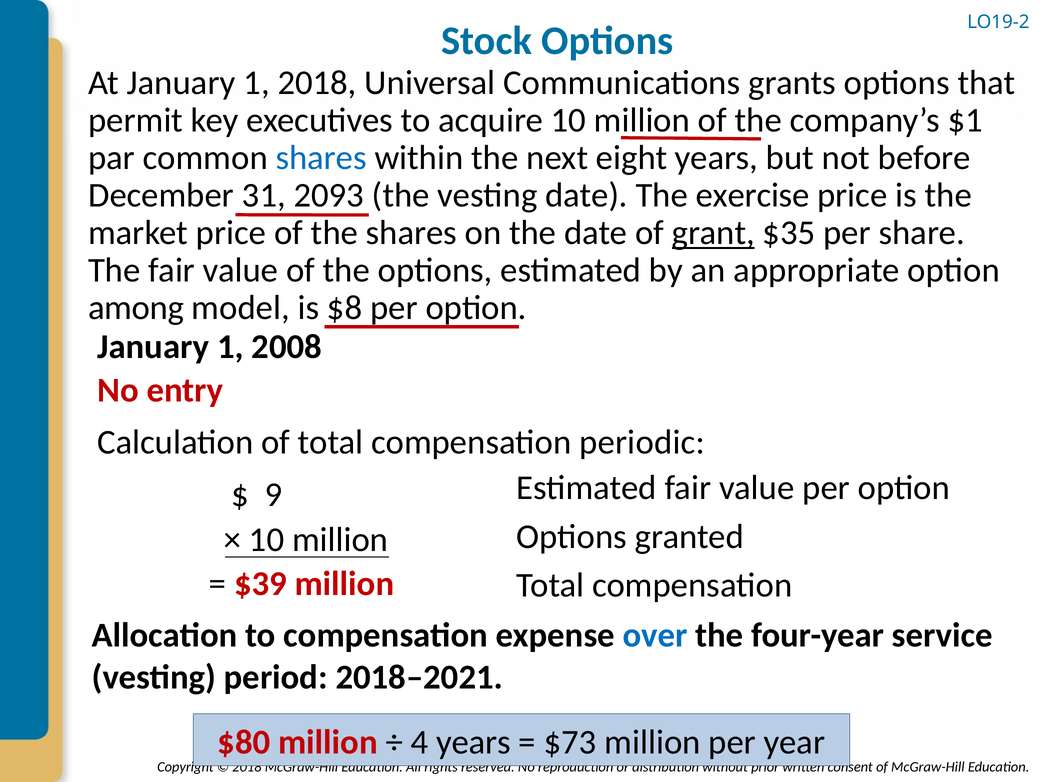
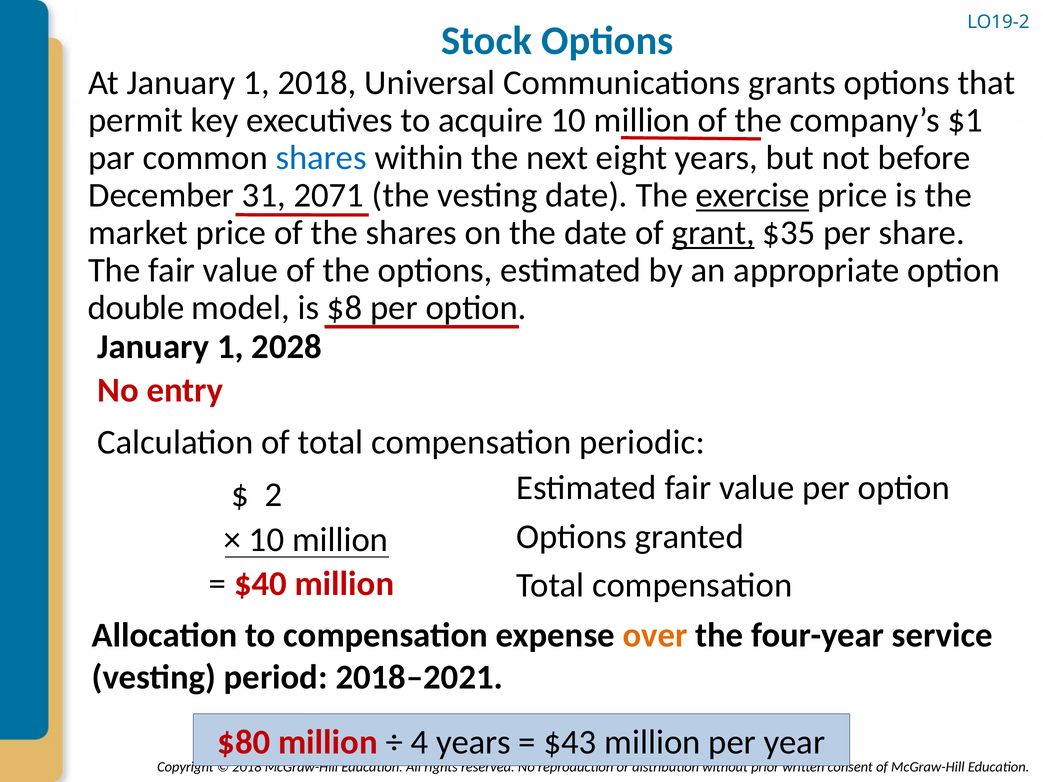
2093: 2093 -> 2071 (329, 195)
exercise underline: none -> present (753, 195)
among: among -> double (136, 308)
2008: 2008 -> 2028 (287, 347)
9: 9 -> 2 (273, 495)
$39: $39 -> $40 (260, 584)
over colour: blue -> orange (655, 636)
$73: $73 -> $43 (570, 742)
